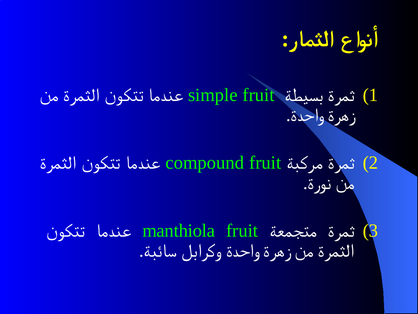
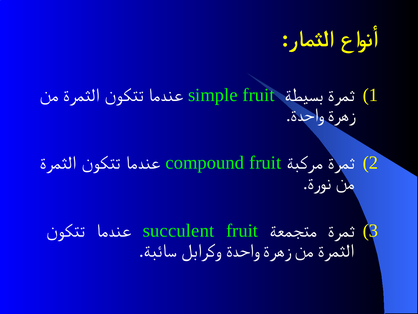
manthiola: manthiola -> succulent (179, 230)
